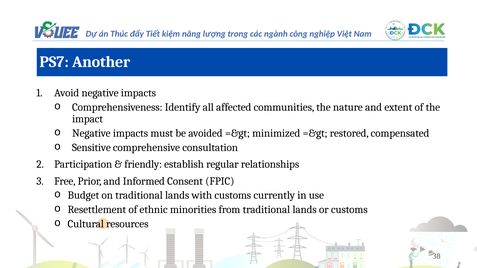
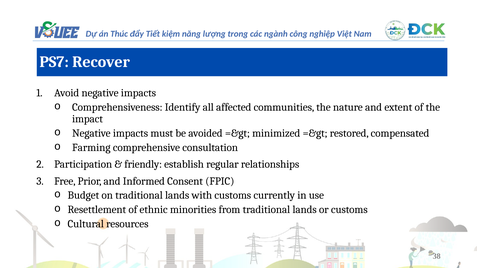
Another: Another -> Recover (101, 62)
Sensitive: Sensitive -> Farming (91, 148)
